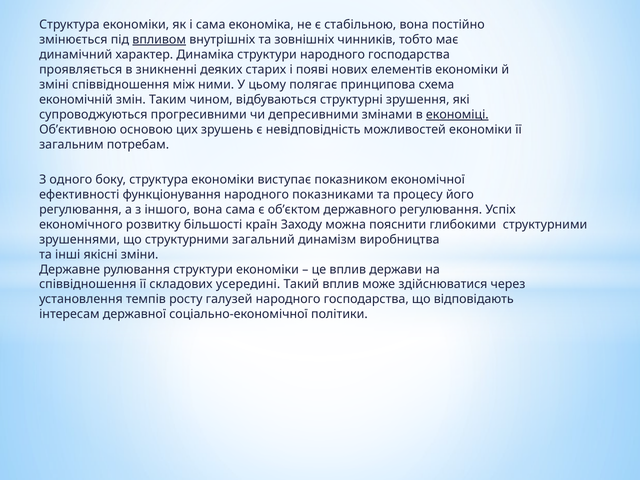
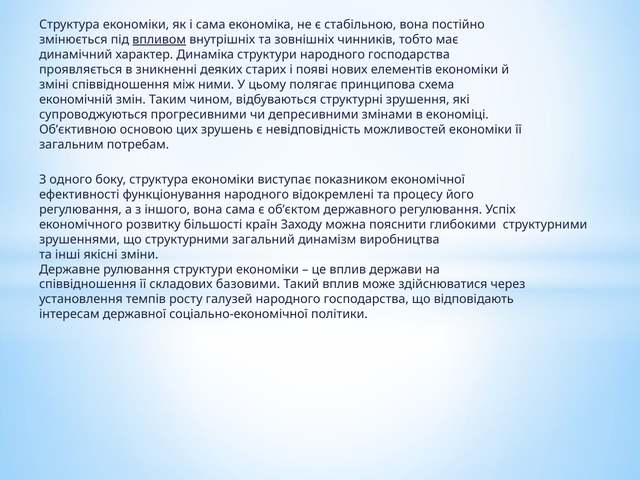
економіці underline: present -> none (457, 115)
показниками: показниками -> відокремлені (333, 195)
усередині: усередині -> базовими (248, 284)
